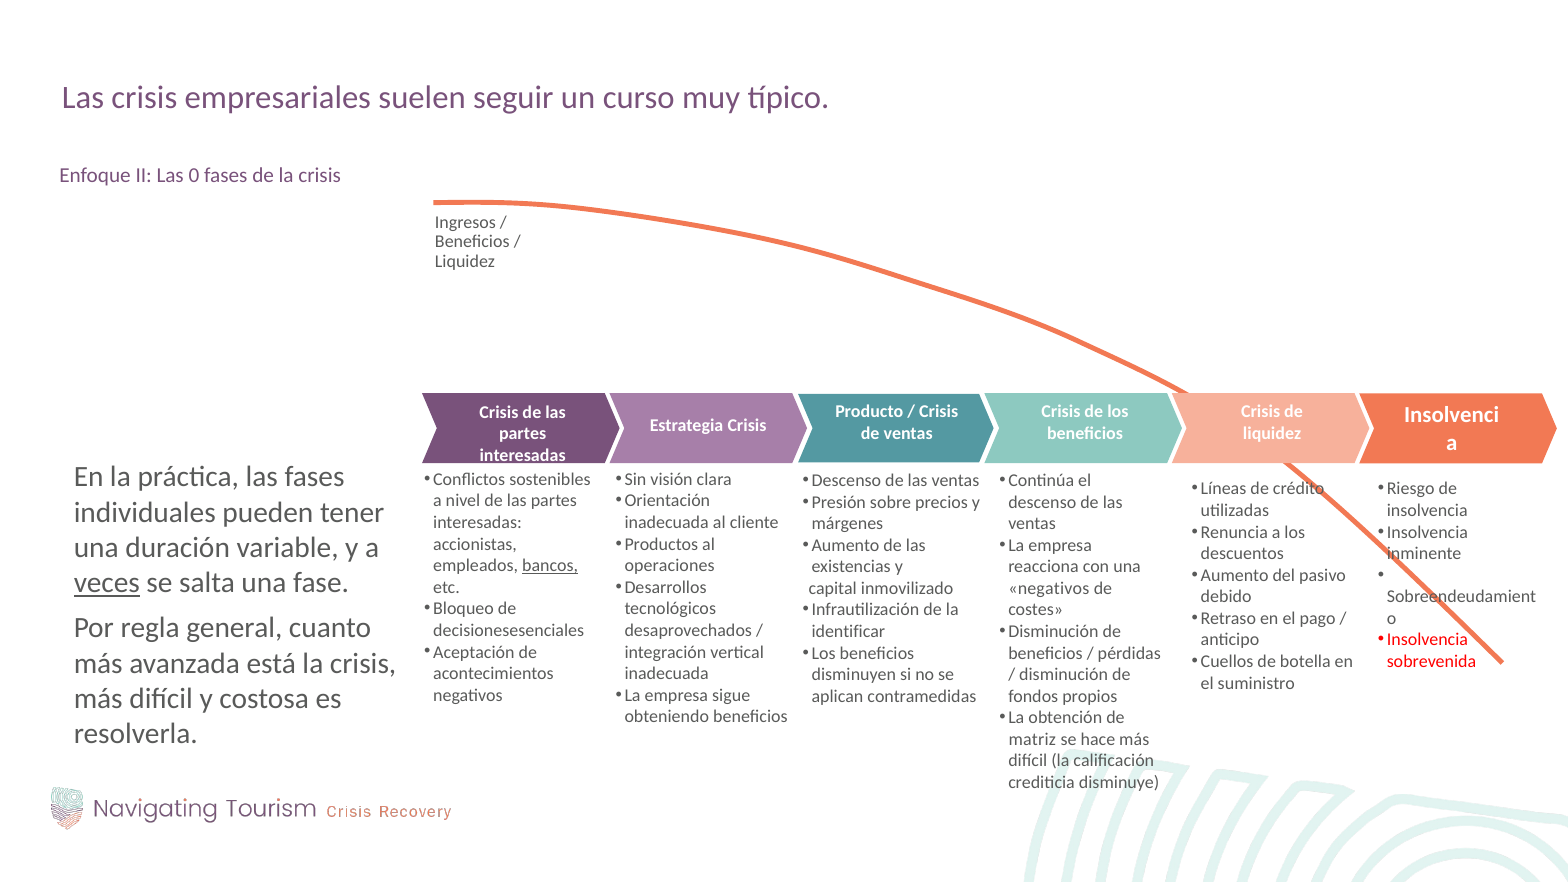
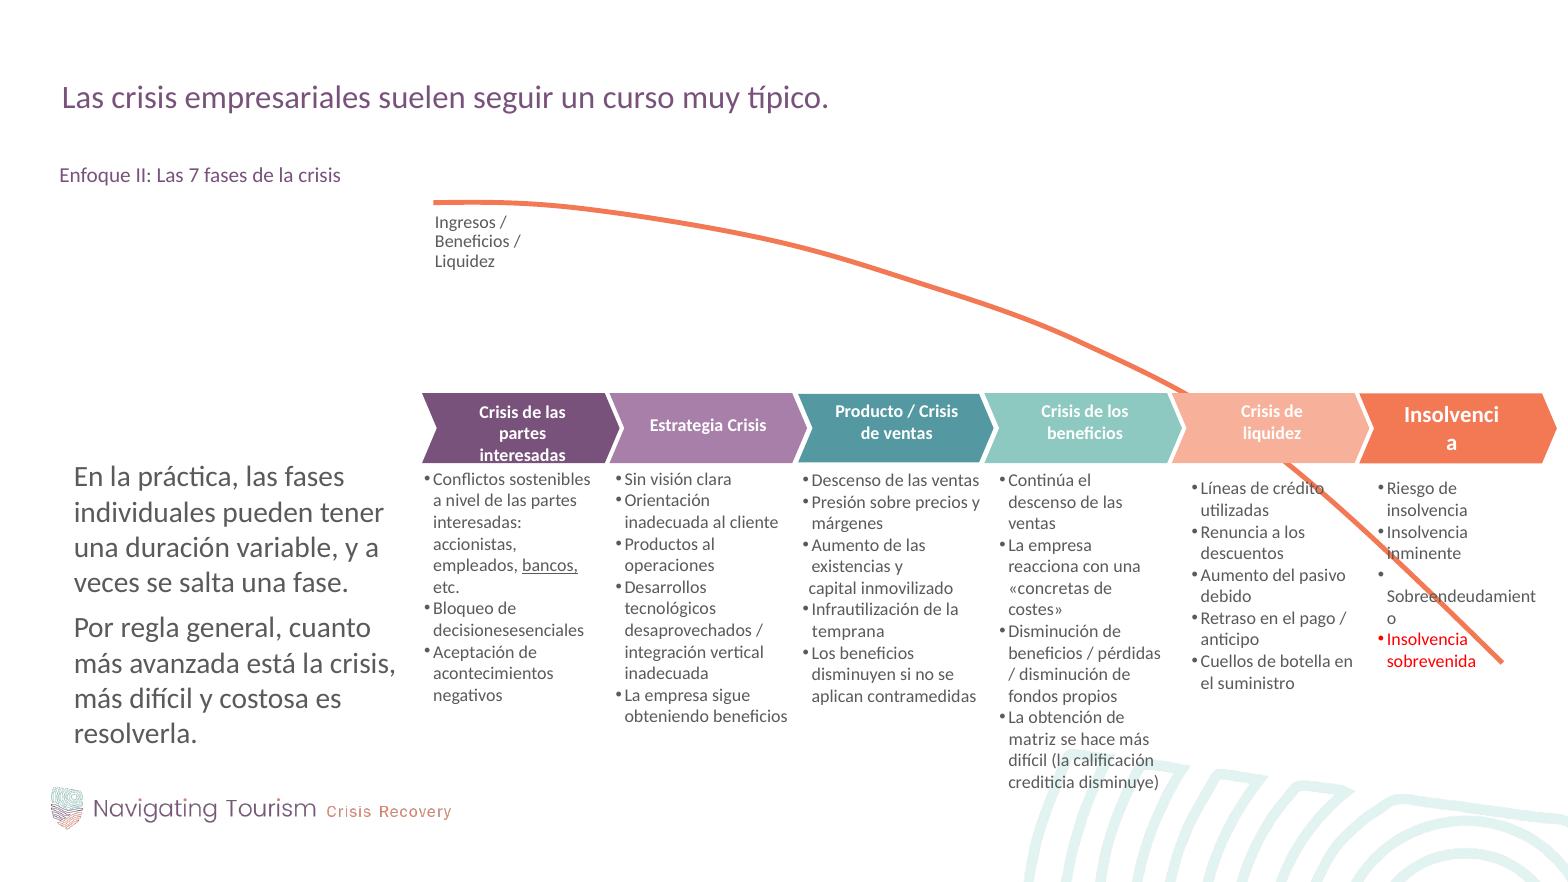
0: 0 -> 7 (194, 176)
veces underline: present -> none (107, 583)
negativos: negativos -> concretas (1049, 588)
identificar: identificar -> temprana (848, 632)
